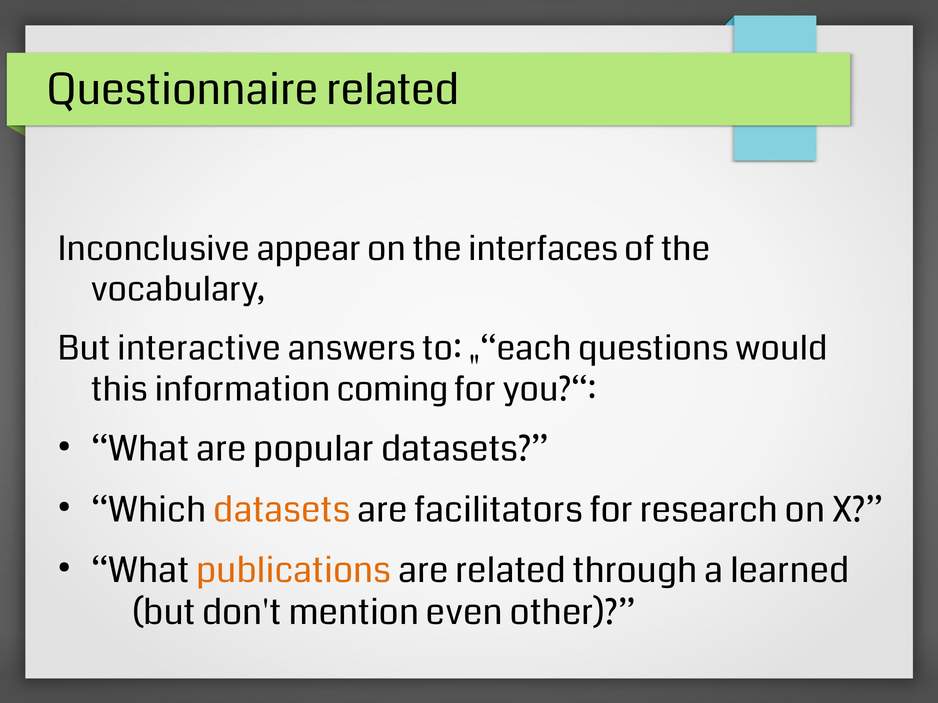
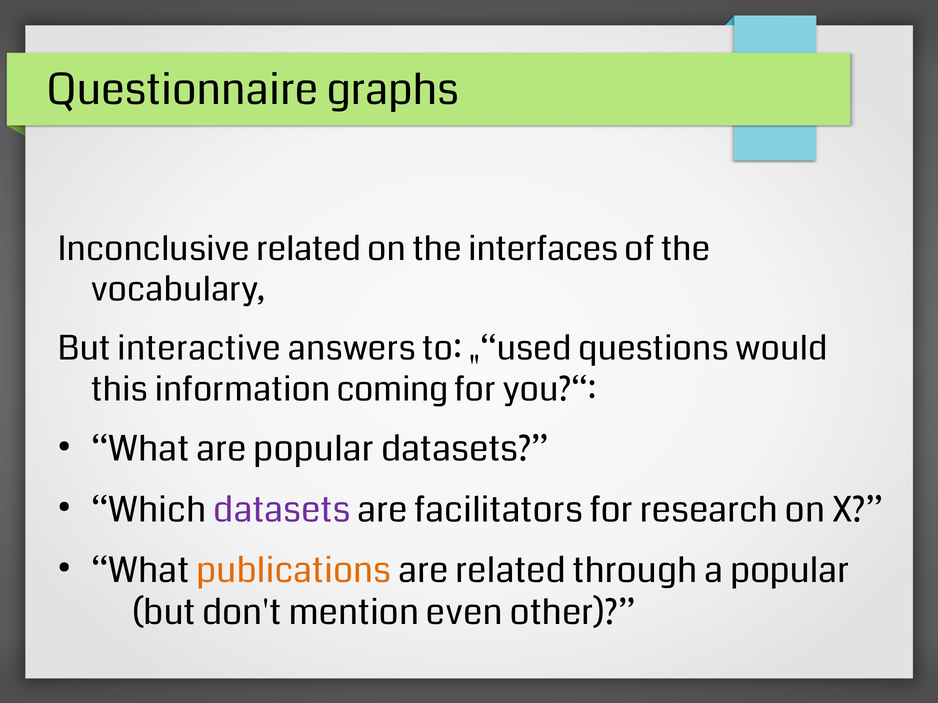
Questionnaire related: related -> graphs (393, 90)
Inconclusive appear: appear -> related (309, 249)
„“each: „“each -> „“used (520, 349)
datasets colour: orange -> purple (282, 510)
a learned: learned -> popular (790, 571)
